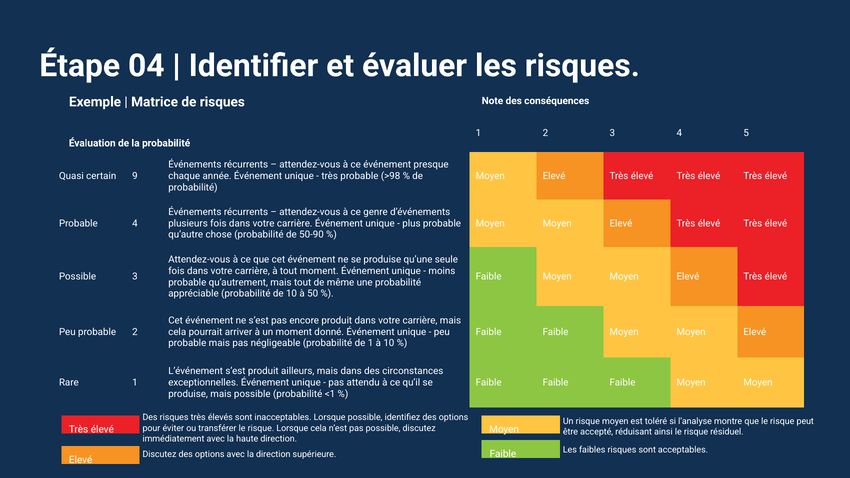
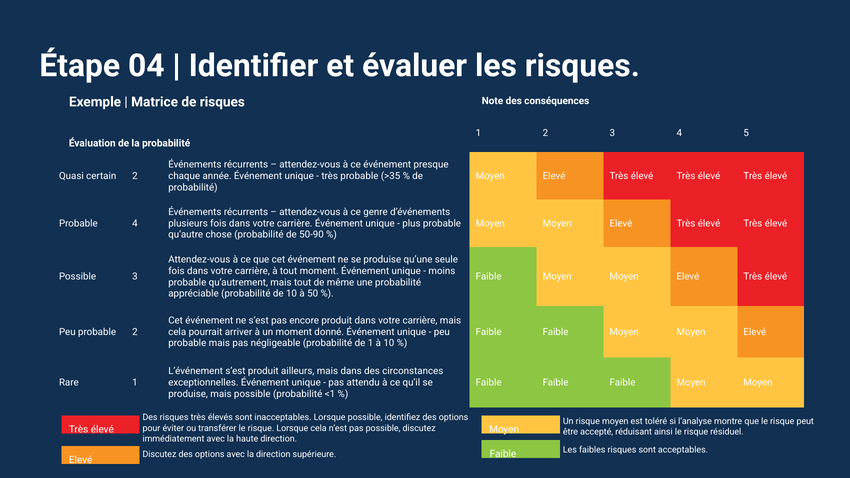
certain 9: 9 -> 2 (135, 176)
>98: >98 -> >35 (391, 176)
